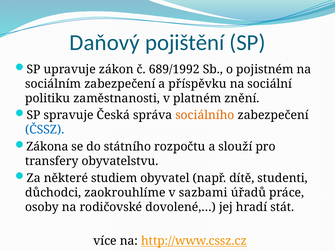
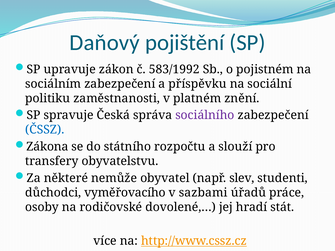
689/1992: 689/1992 -> 583/1992 (174, 69)
sociálního colour: orange -> purple (205, 115)
studiem: studiem -> nemůže (114, 178)
dítě: dítě -> slev (242, 178)
zaokrouhlíme: zaokrouhlíme -> vyměřovacího (125, 193)
